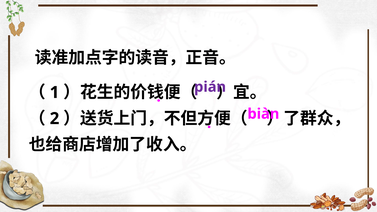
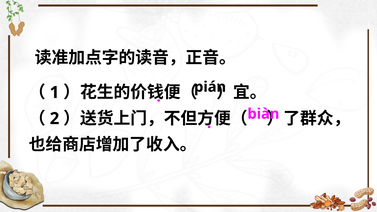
pián colour: purple -> black (210, 87)
